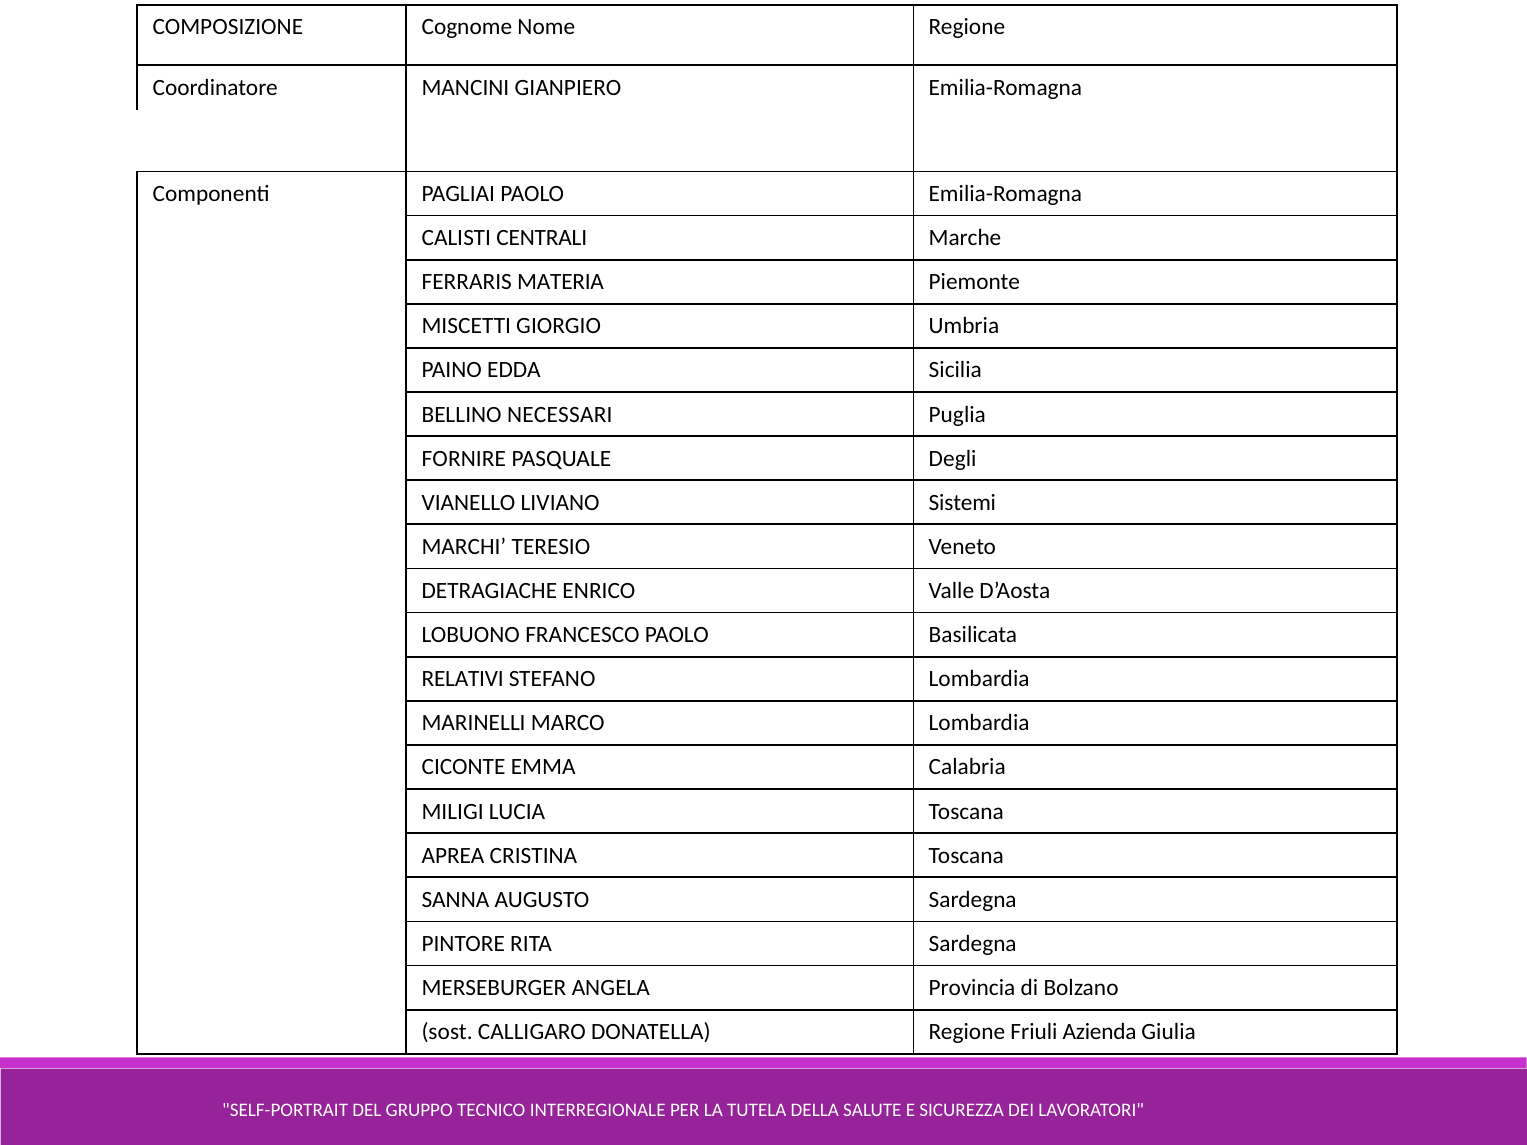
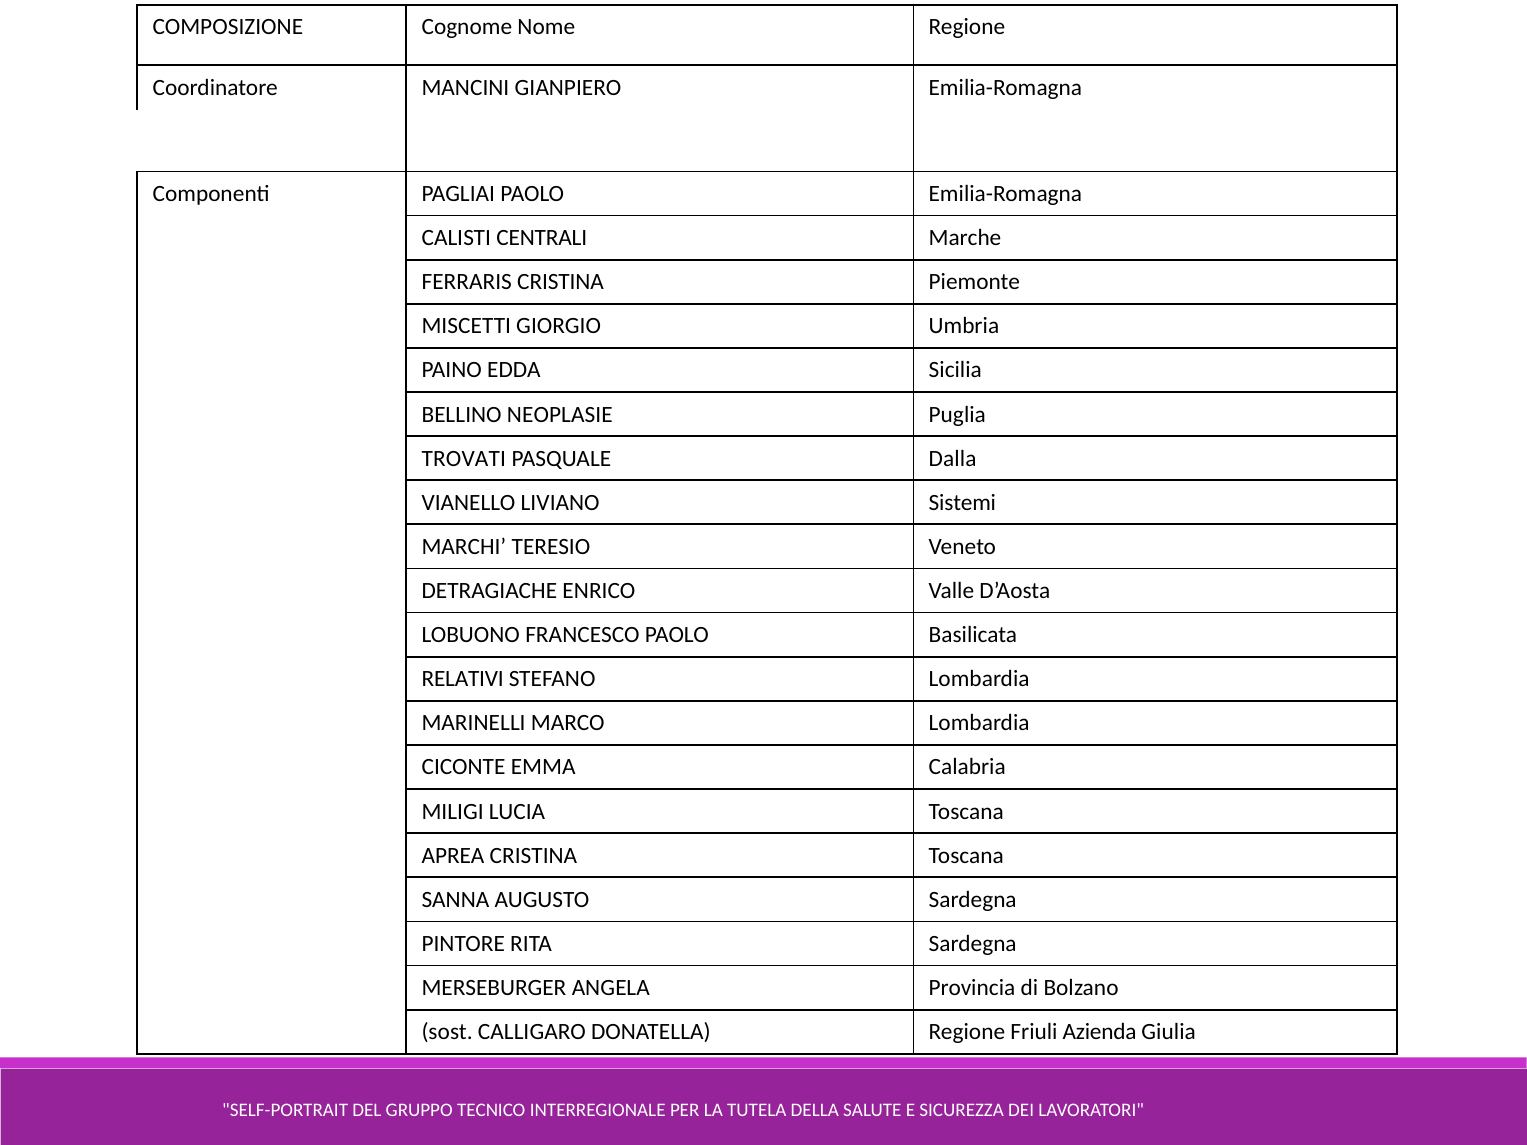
FERRARIS MATERIA: MATERIA -> CRISTINA (561, 282)
NECESSARI: NECESSARI -> NEOPLASIE (560, 414)
FORNIRE: FORNIRE -> TROVATI (464, 459)
Degli: Degli -> Dalla (953, 459)
